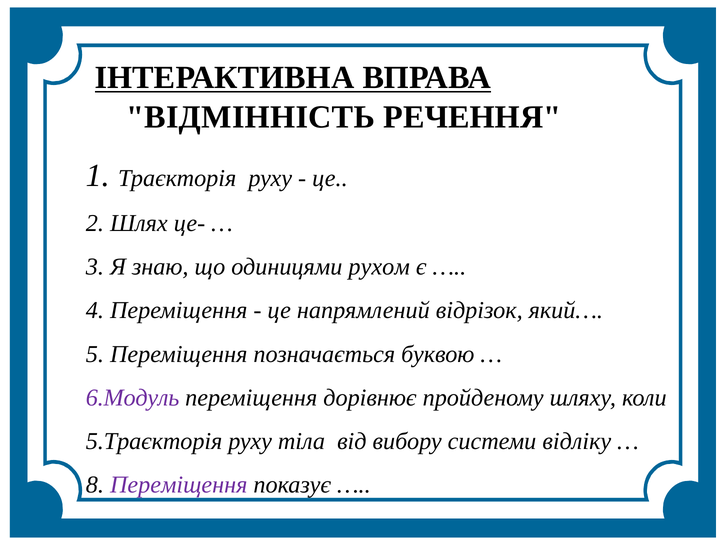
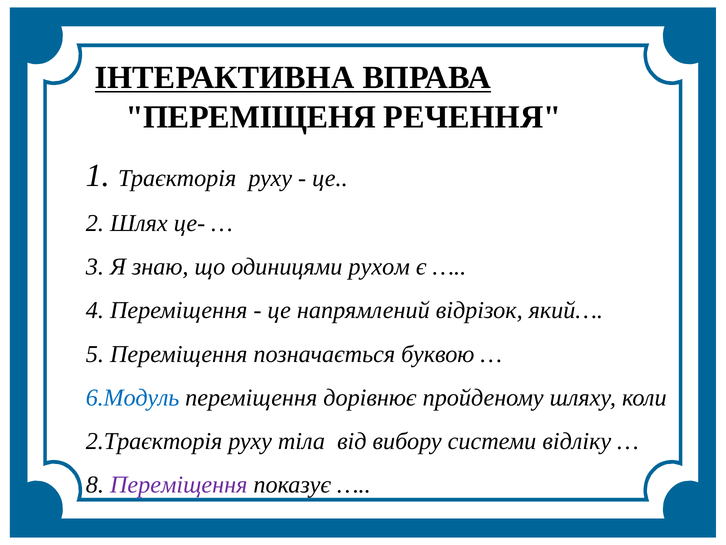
ВІДМІННІСТЬ: ВІДМІННІСТЬ -> ПЕРЕМІЩЕНЯ (251, 117)
6.Модуль colour: purple -> blue (133, 397)
5.Траєкторія: 5.Траєкторія -> 2.Траєкторія (154, 441)
